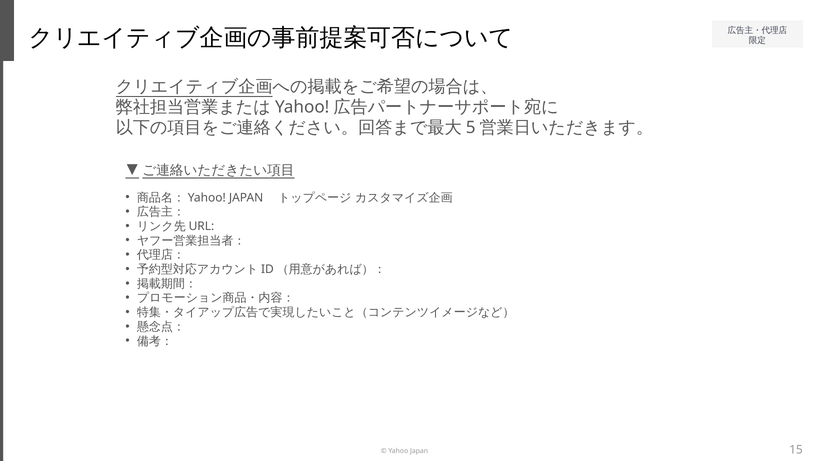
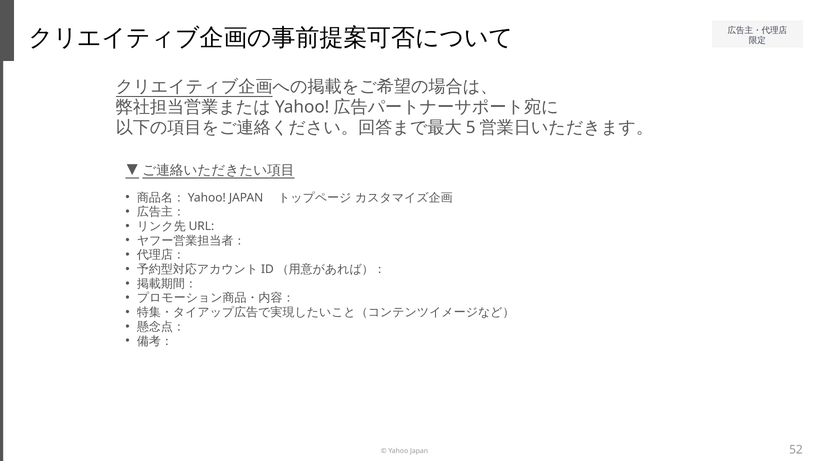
15: 15 -> 52 (796, 450)
